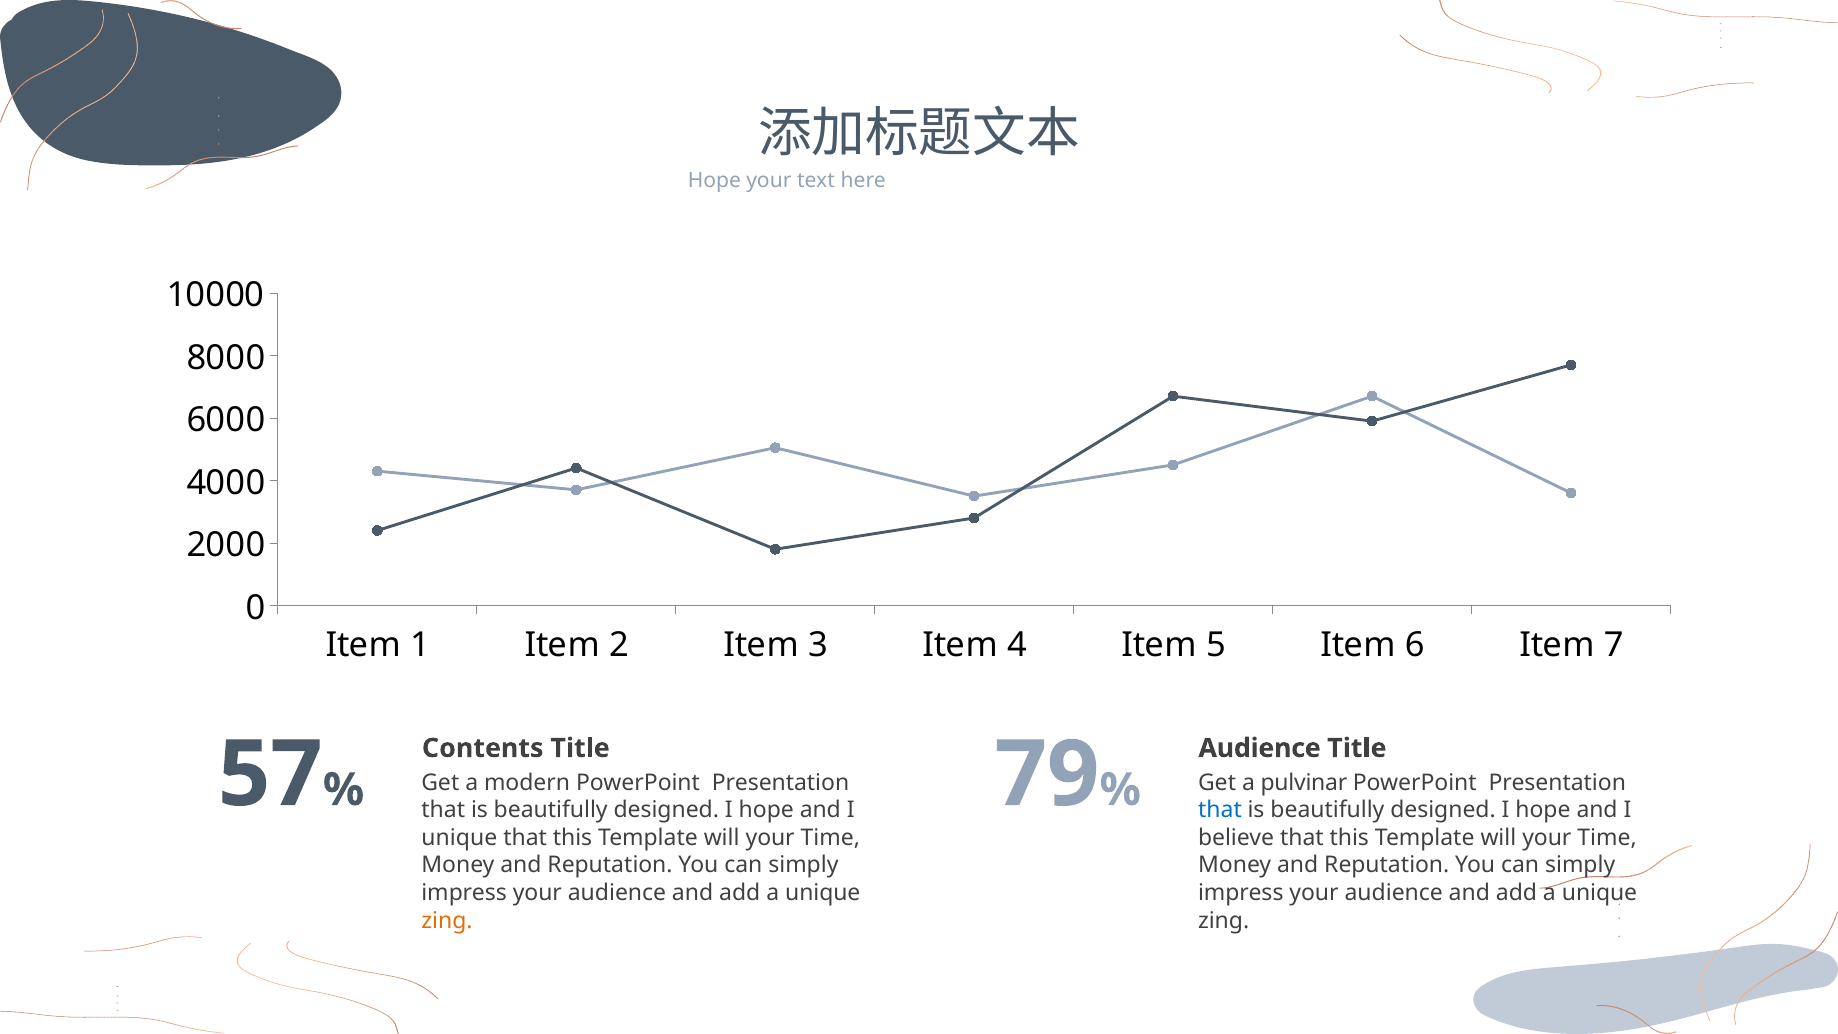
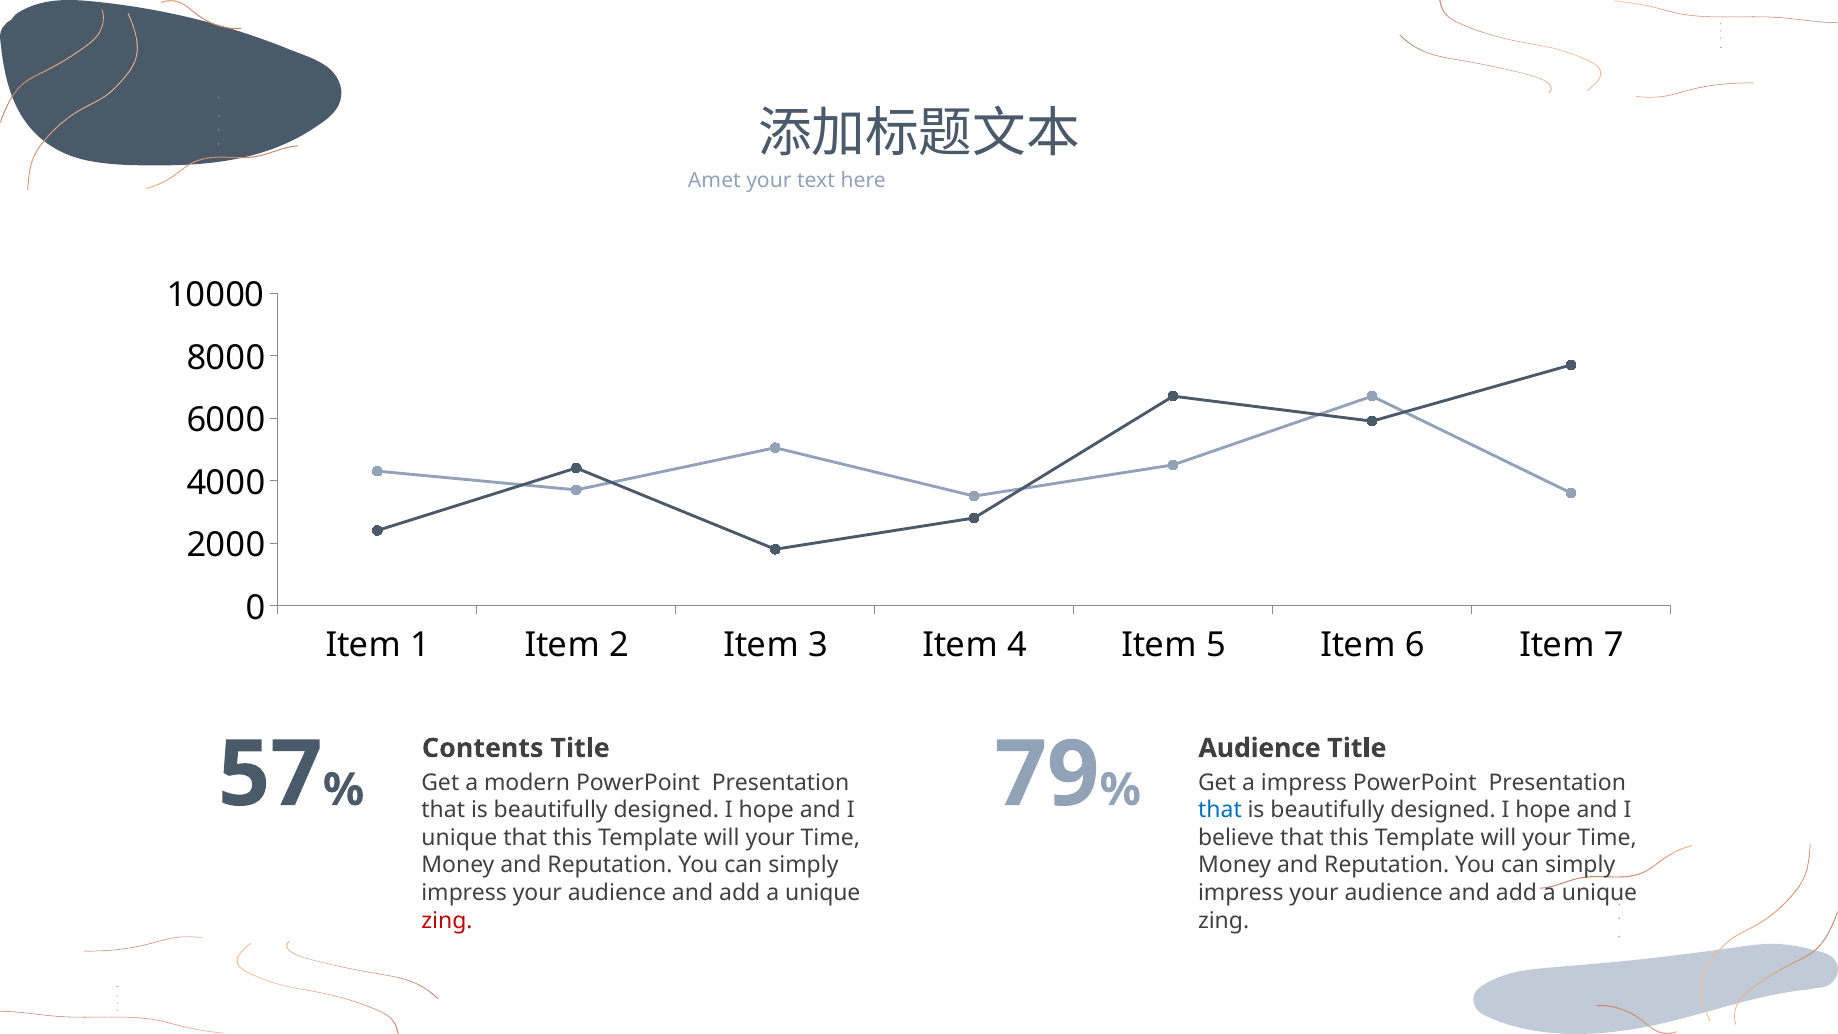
Hope: Hope -> Amet (714, 181)
a pulvinar: pulvinar -> impress (1304, 783)
zing colour: orange -> red (447, 920)
